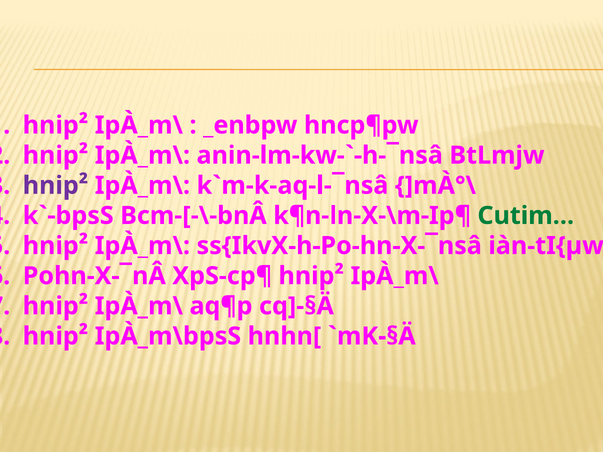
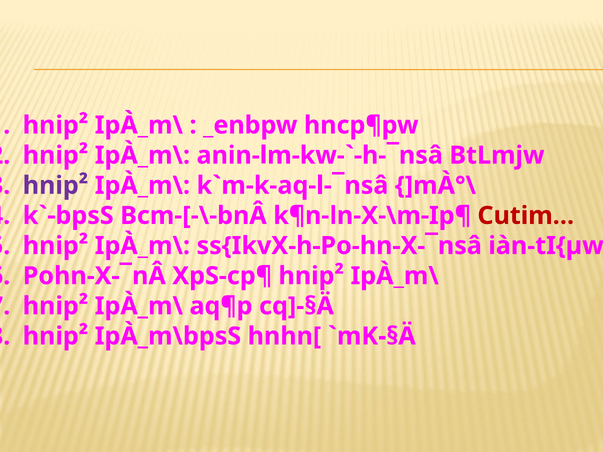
Cutim… colour: green -> red (526, 216)
